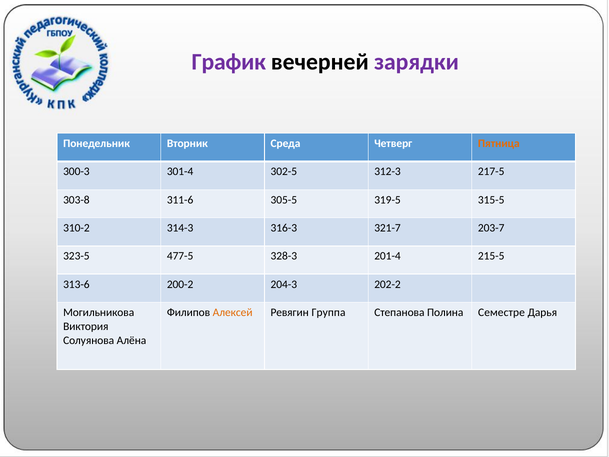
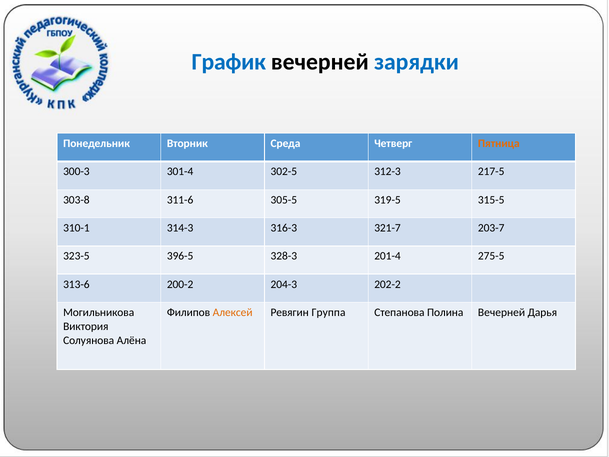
График colour: purple -> blue (229, 62)
зарядки colour: purple -> blue (416, 62)
310-2: 310-2 -> 310-1 (76, 228)
477-5: 477-5 -> 396-5 (180, 256)
215-5: 215-5 -> 275-5 (491, 256)
Полина Семестре: Семестре -> Вечерней (502, 312)
